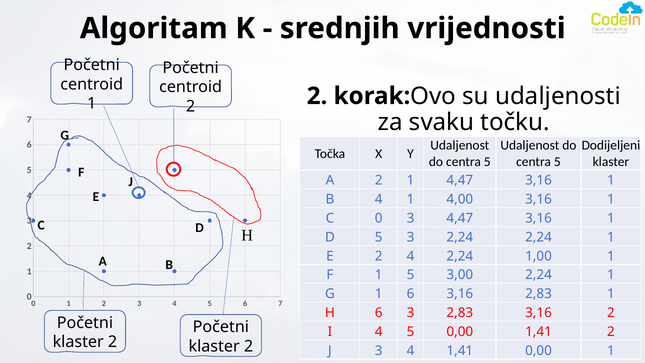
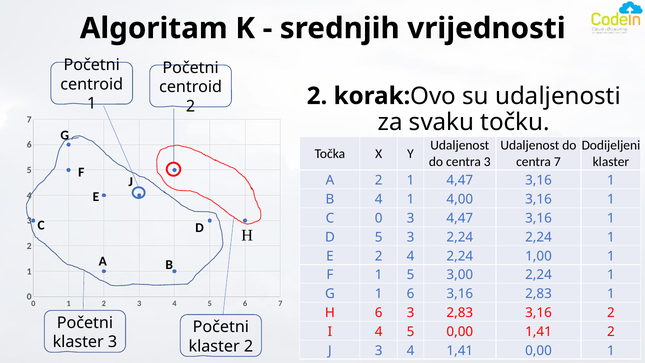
5: 5 -> 3 (487, 162)
5: 5 -> 7 (557, 162)
2: 2 -> 3 (113, 342)
